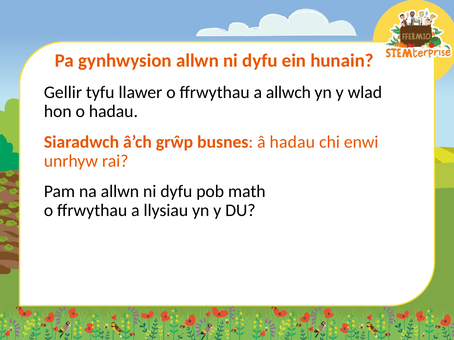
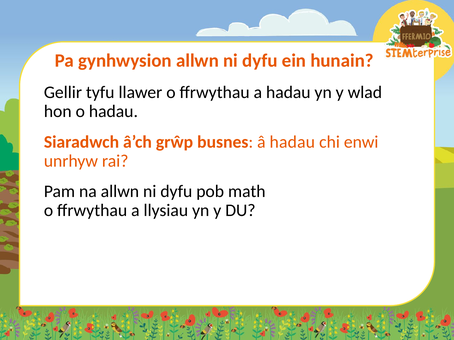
a allwch: allwch -> hadau (288, 93)
